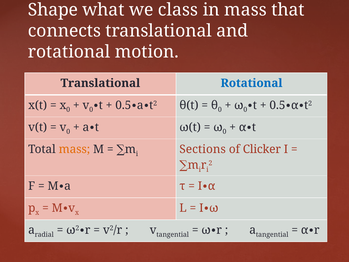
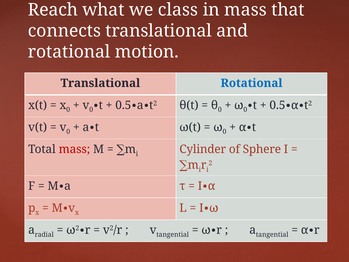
Shape: Shape -> Reach (53, 10)
Sections: Sections -> Cylinder (203, 149)
Clicker: Clicker -> Sphere (262, 149)
mass colour: orange -> red (74, 149)
